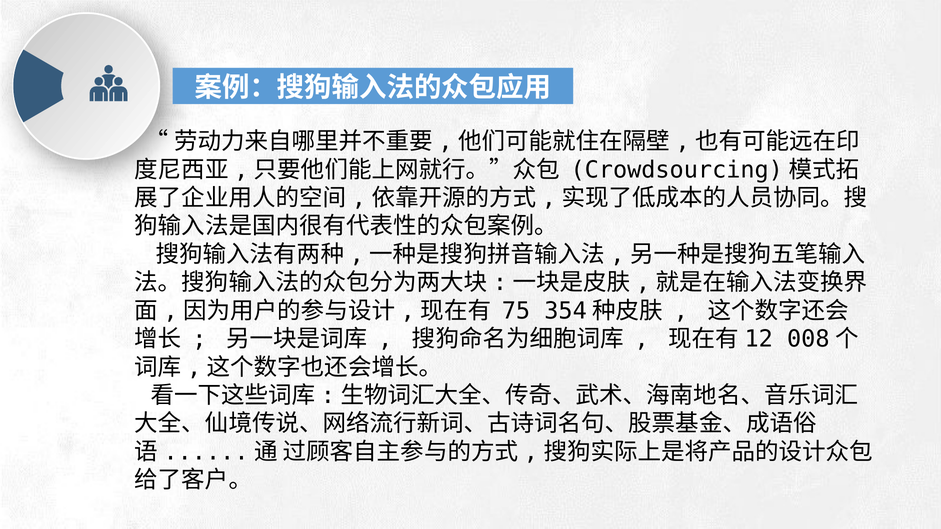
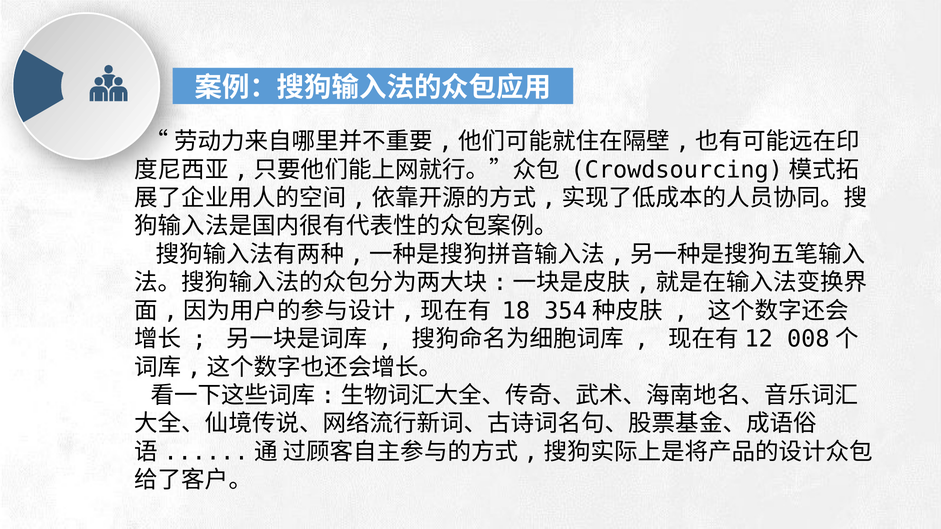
75: 75 -> 18 (516, 311)
